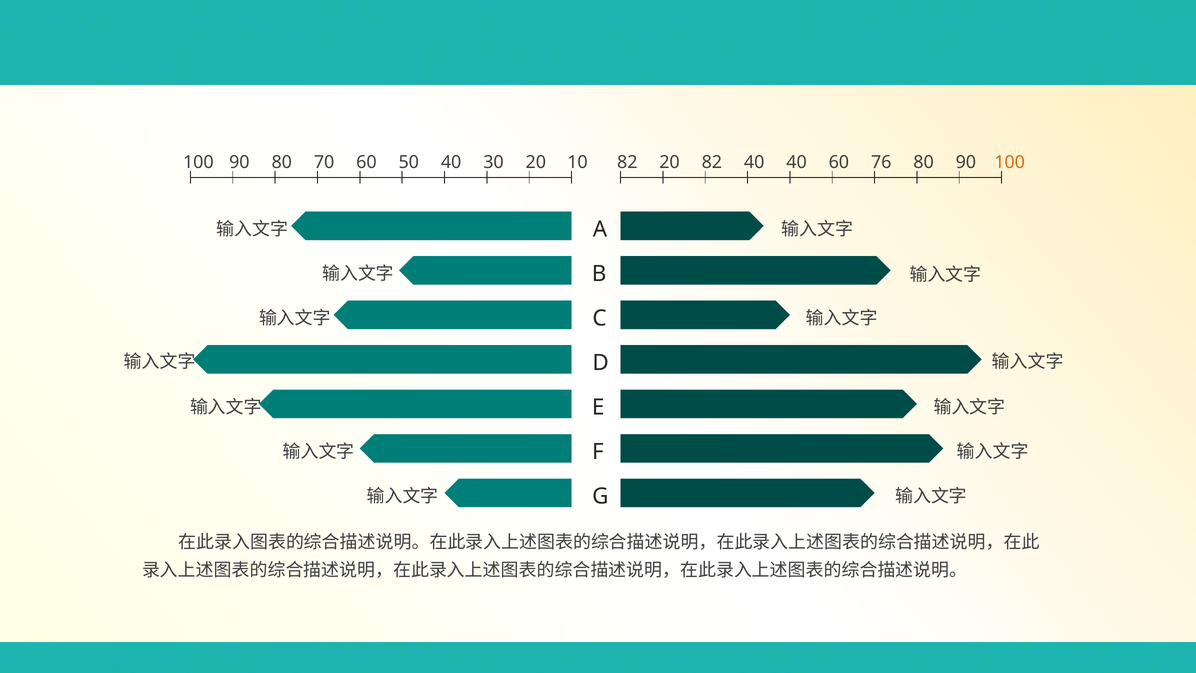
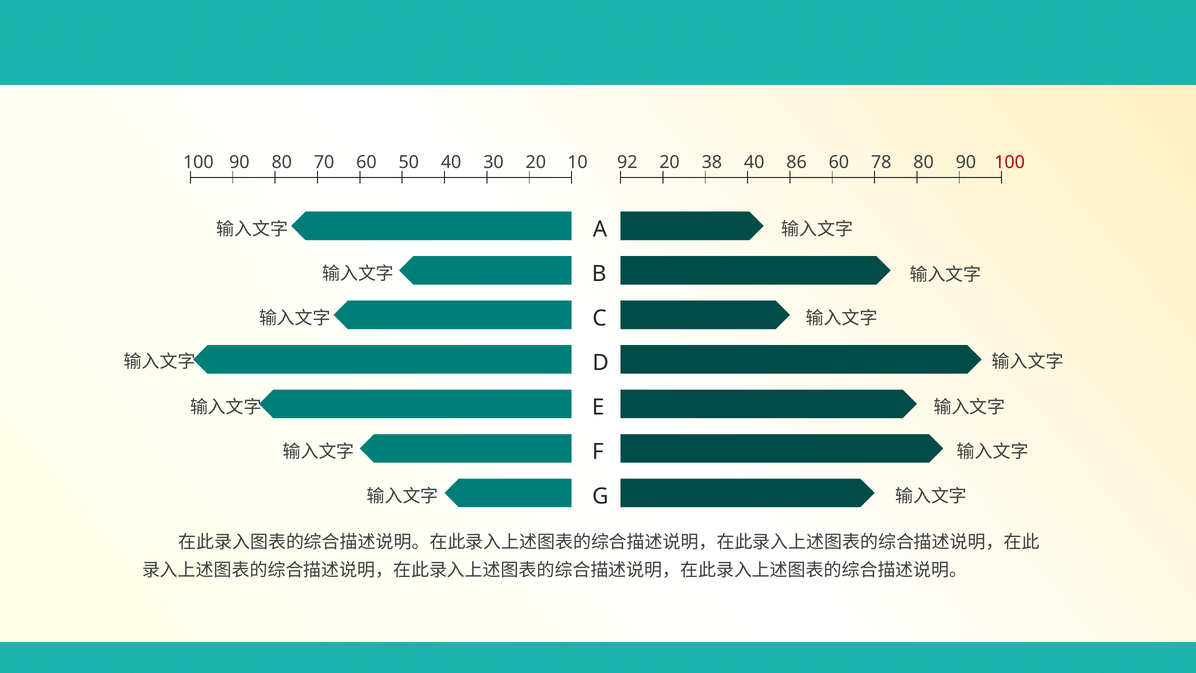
100 82: 82 -> 92 (627, 163)
20 82: 82 -> 38 (712, 163)
40 40: 40 -> 86 (797, 163)
76: 76 -> 78 (881, 163)
100 colour: orange -> red (1010, 163)
